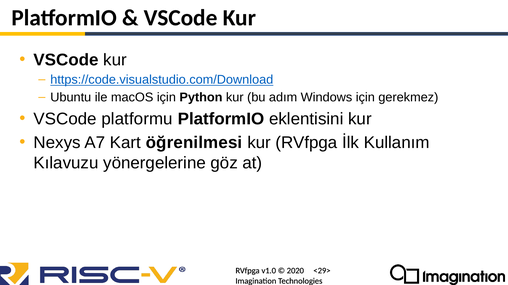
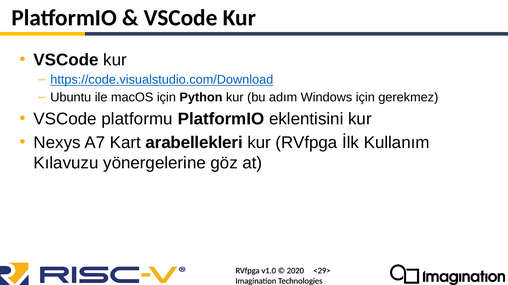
öğrenilmesi: öğrenilmesi -> arabellekleri (194, 143)
